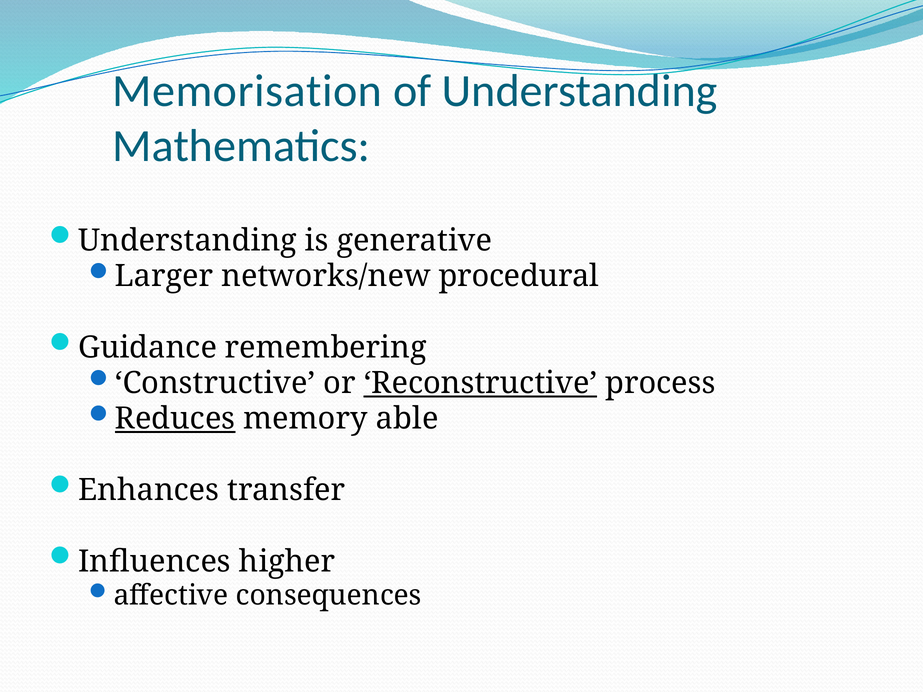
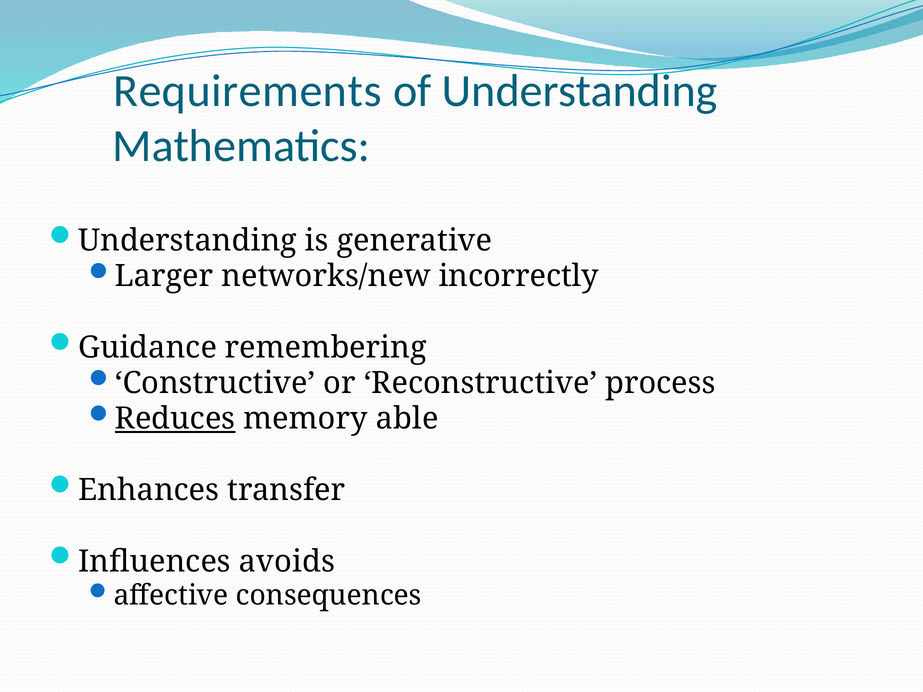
Memorisation: Memorisation -> Requirements (247, 91)
procedural: procedural -> incorrectly (519, 276)
Reconstructive underline: present -> none (480, 383)
higher: higher -> avoids (287, 562)
